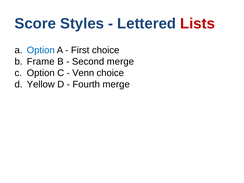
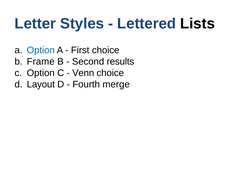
Score: Score -> Letter (35, 24)
Lists colour: red -> black (198, 24)
Second merge: merge -> results (120, 62)
Yellow: Yellow -> Layout (41, 84)
